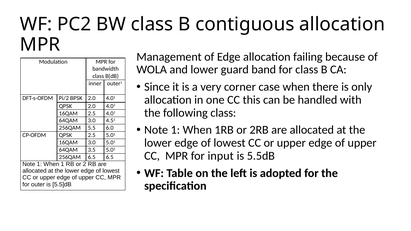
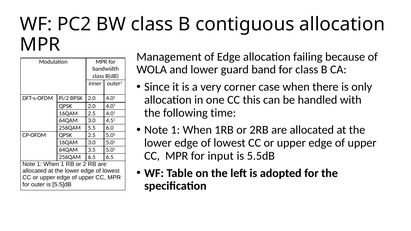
following class: class -> time (223, 113)
